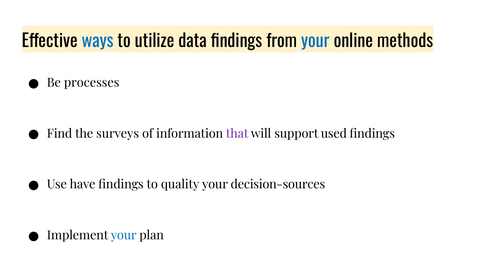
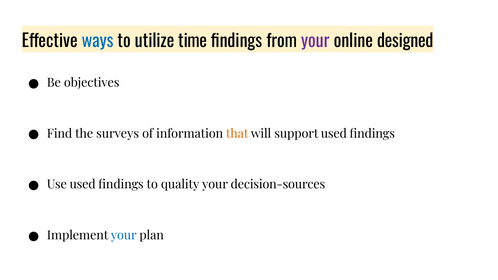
data: data -> time (193, 41)
your colour: blue -> purple (315, 41)
methods: methods -> designed (405, 41)
processes: processes -> objectives (92, 83)
that colour: purple -> orange (237, 134)
Use have: have -> used (83, 185)
